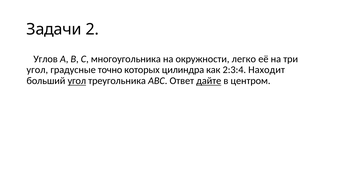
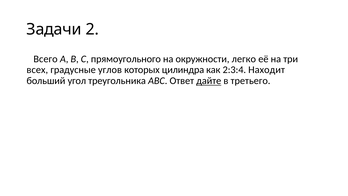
Углов: Углов -> Всего (45, 59)
многоугольника: многоугольника -> прямоугольного (126, 59)
угол: угол -> всех (37, 70)
точно: точно -> углов (110, 70)
угол underline: present -> none (77, 81)
центром: центром -> третьего (251, 81)
